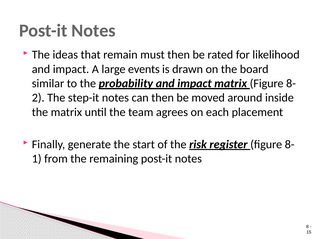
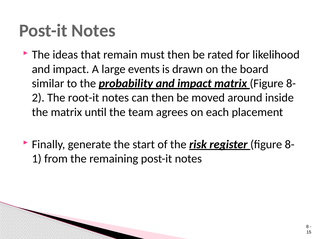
step-it: step-it -> root-it (84, 98)
